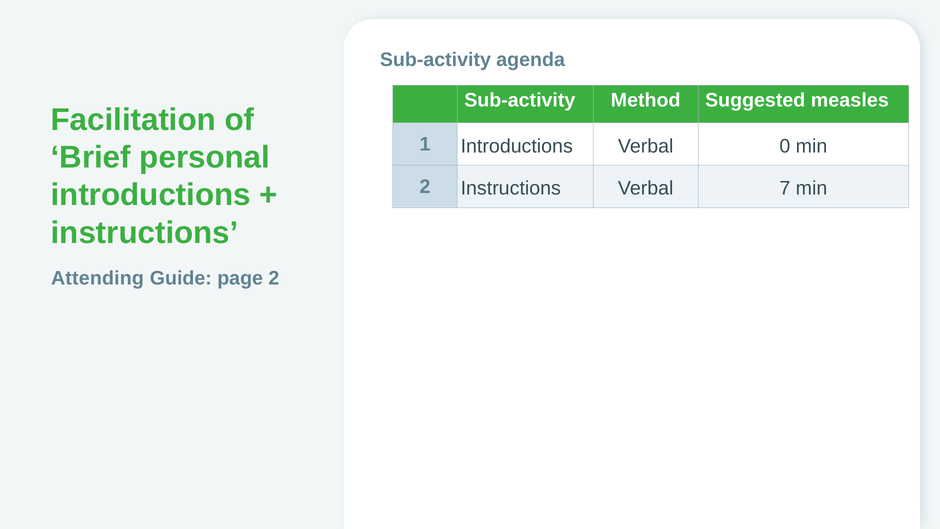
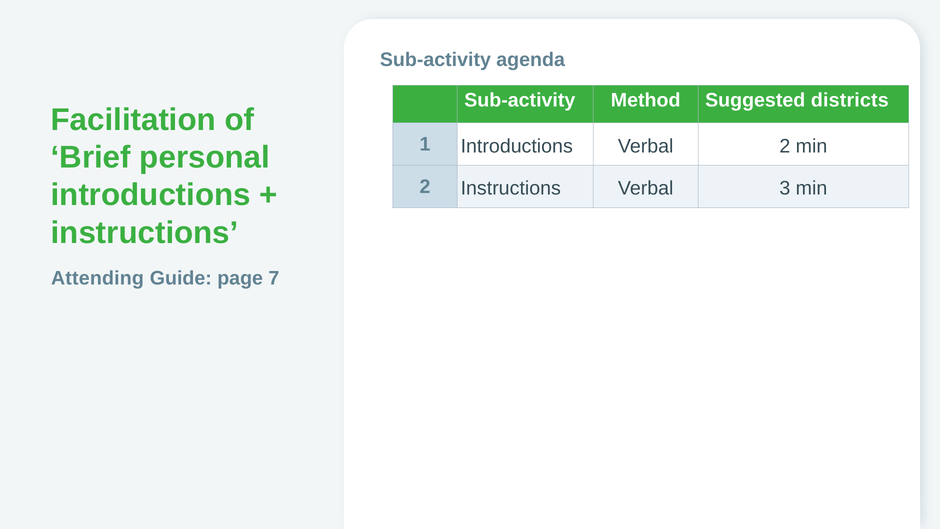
measles: measles -> districts (850, 100)
Verbal 0: 0 -> 2 (785, 146)
7: 7 -> 3 (785, 188)
page 2: 2 -> 7 (274, 278)
